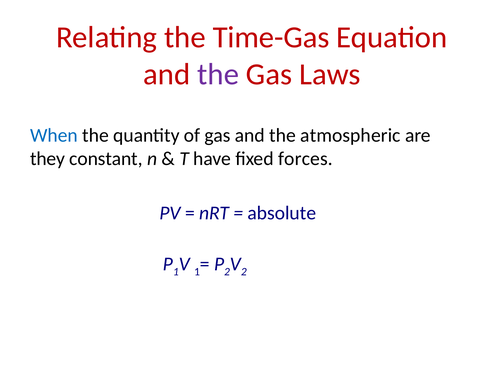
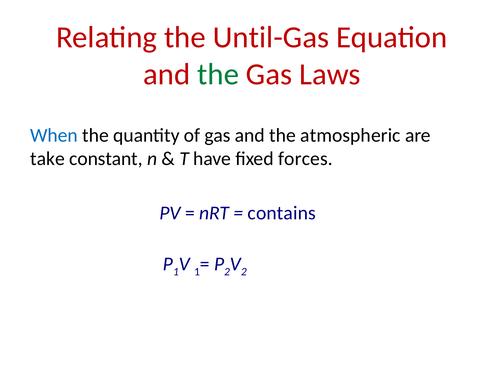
Time-Gas: Time-Gas -> Until-Gas (271, 37)
the colour: purple -> green (218, 74)
they: they -> take (48, 159)
absolute: absolute -> contains (282, 213)
